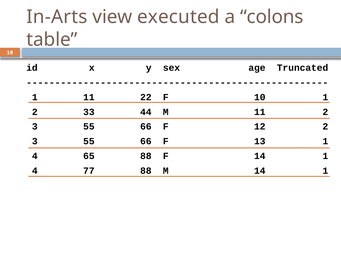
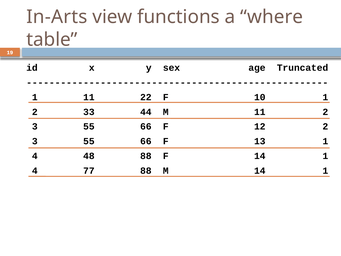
executed: executed -> functions (178, 17)
colons: colons -> where (272, 17)
65: 65 -> 48 (89, 156)
